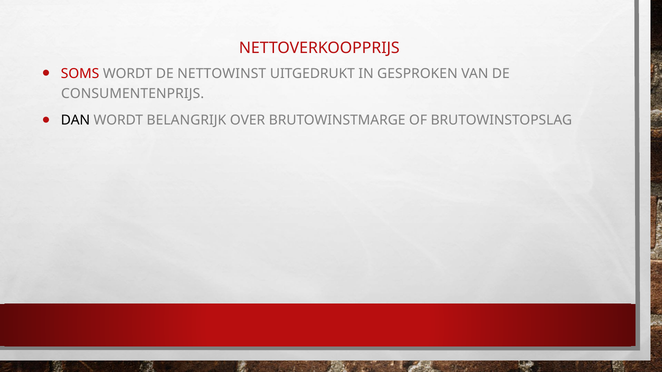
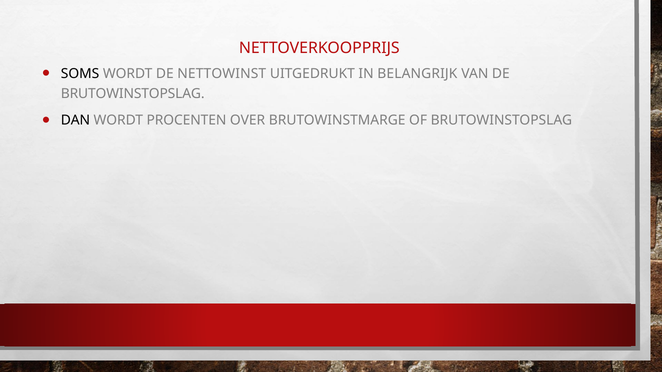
SOMS colour: red -> black (80, 74)
GESPROKEN: GESPROKEN -> BELANGRIJK (417, 74)
CONSUMENTENPRIJS: CONSUMENTENPRIJS -> BRUTOWINSTOPSLAG (133, 94)
BELANGRIJK: BELANGRIJK -> PROCENTEN (187, 121)
